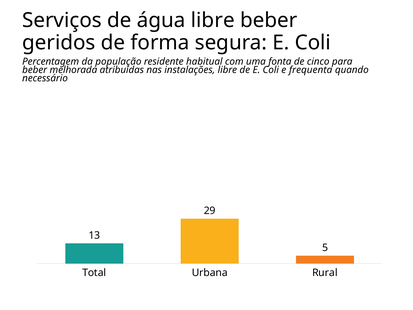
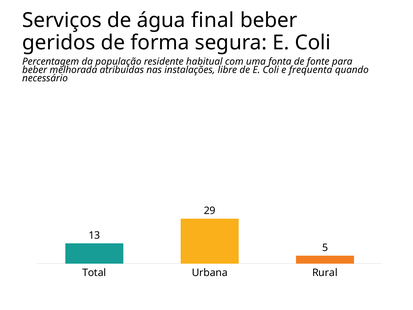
água libre: libre -> final (213, 20)
cinco: cinco -> fonte (318, 62)
